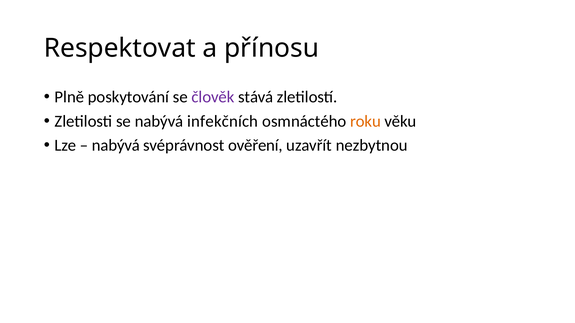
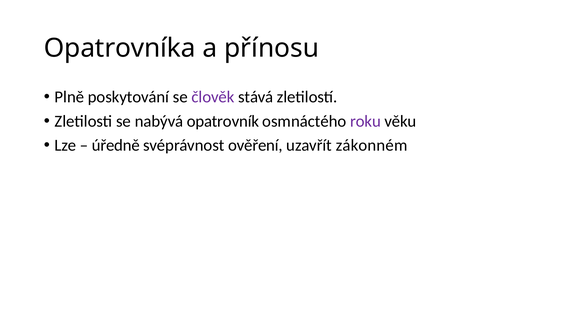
Respektovat: Respektovat -> Opatrovníka (120, 48)
infekčních: infekčních -> opatrovník (223, 121)
roku colour: orange -> purple (365, 121)
nabývá: nabývá -> úředně (116, 145)
nezbytnou: nezbytnou -> zákonném (372, 145)
